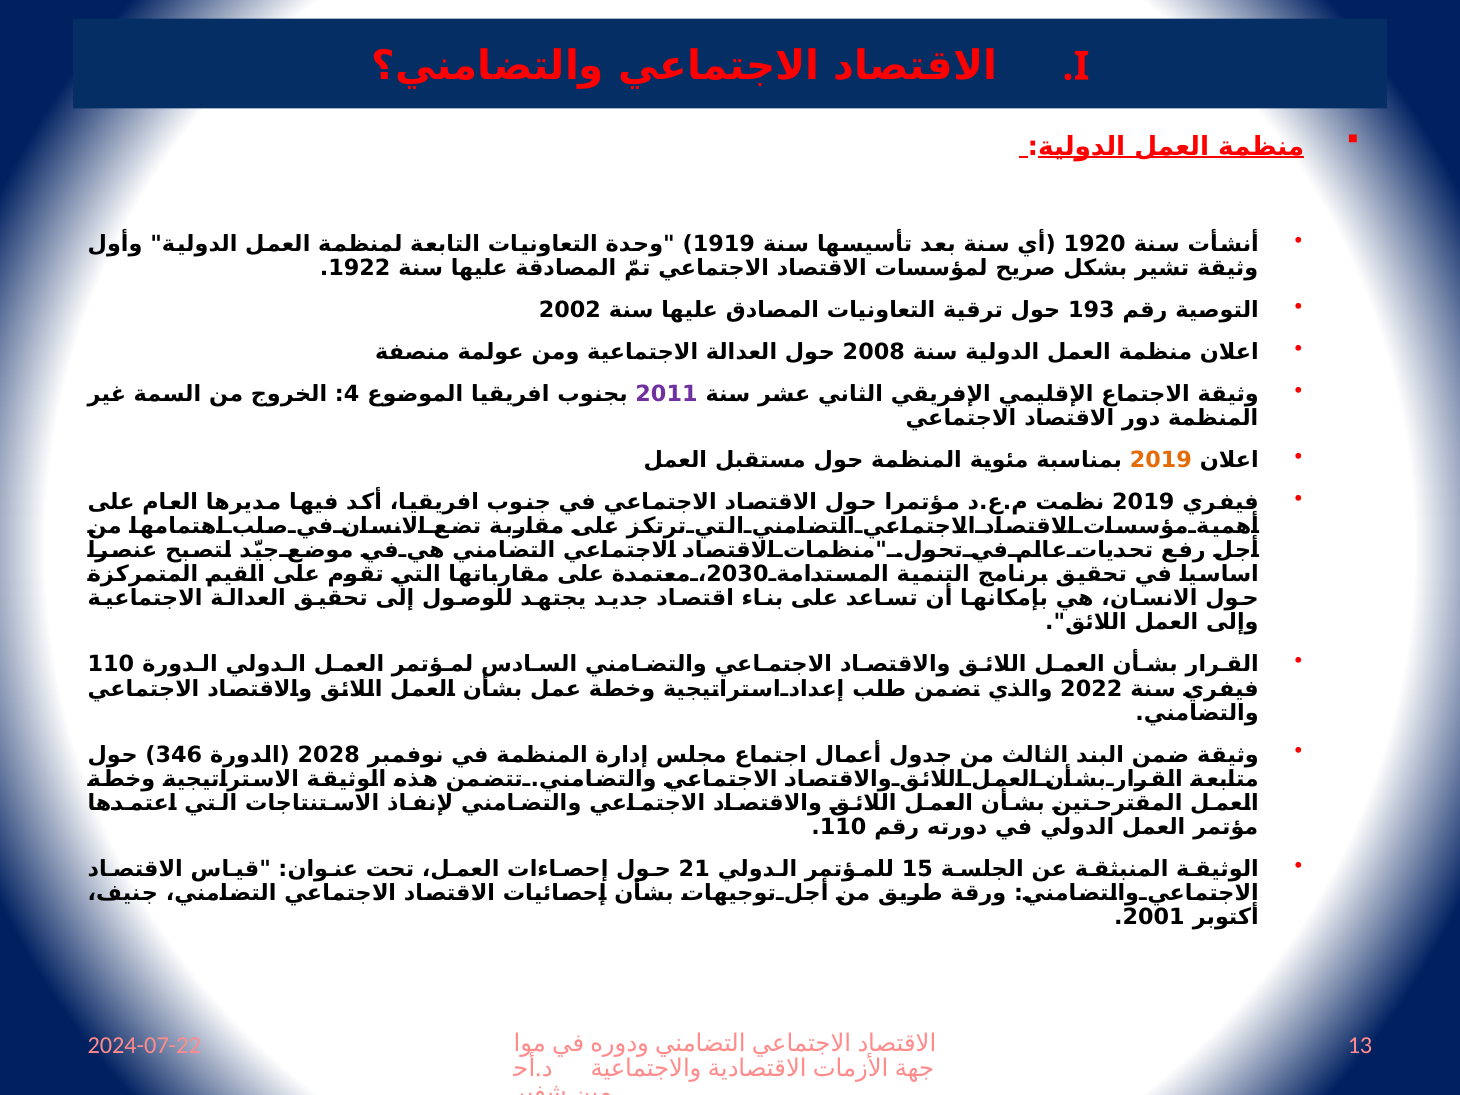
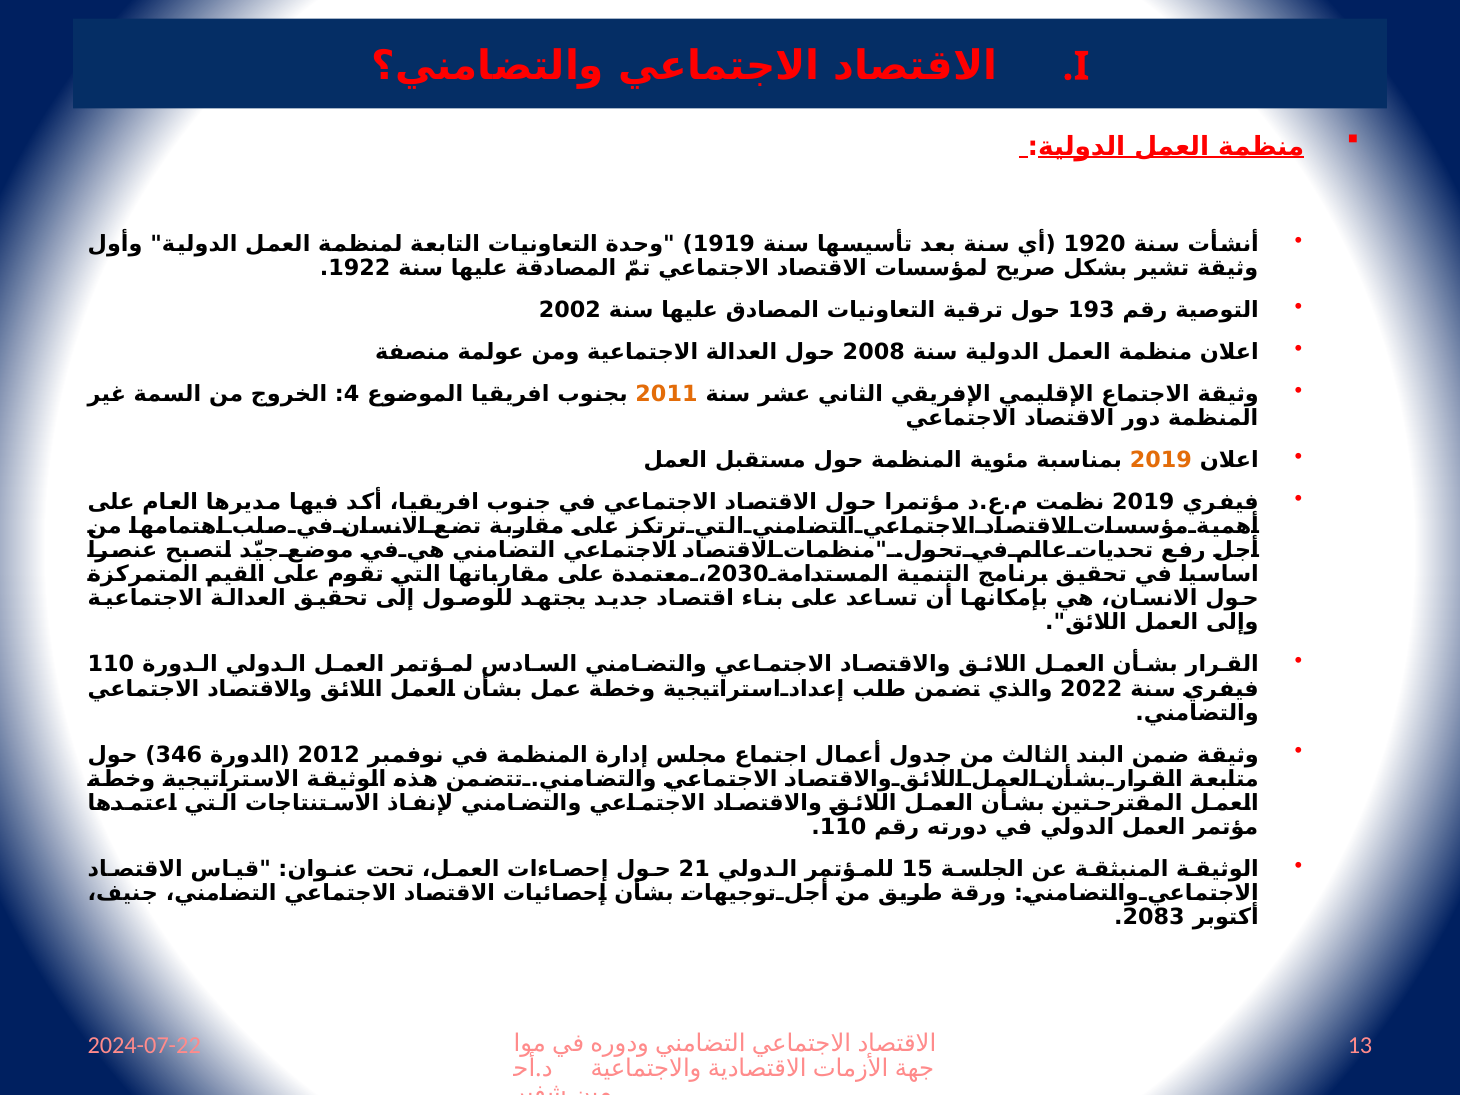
2011 colour: purple -> orange (666, 394)
2028: 2028 -> 2012 (329, 755)
2001: 2001 -> 2083 (1154, 917)
